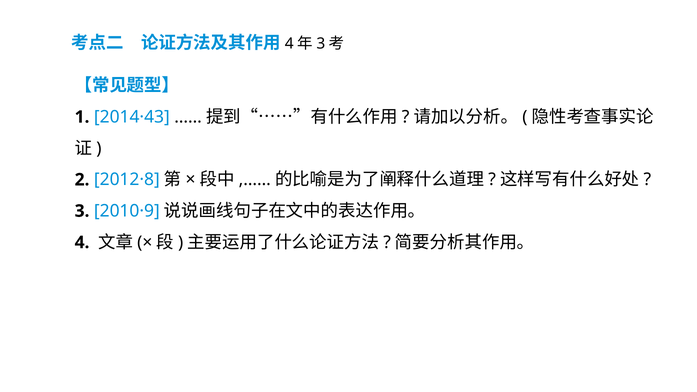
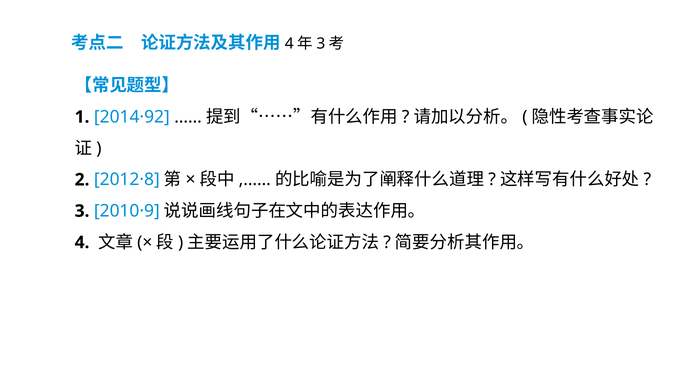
2014·43: 2014·43 -> 2014·92 (132, 117)
